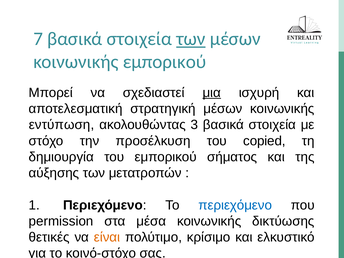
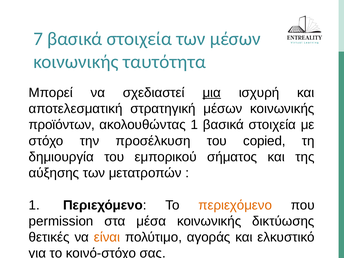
των underline: present -> none (191, 39)
κοινωνικής εμπορικού: εμπορικού -> ταυτότητα (164, 62)
εντύπωση: εντύπωση -> προϊόντων (62, 125)
ακολουθώντας 3: 3 -> 1 (194, 125)
περιεχόμενο colour: blue -> orange (235, 205)
κρίσιμο: κρίσιμο -> αγοράς (209, 237)
